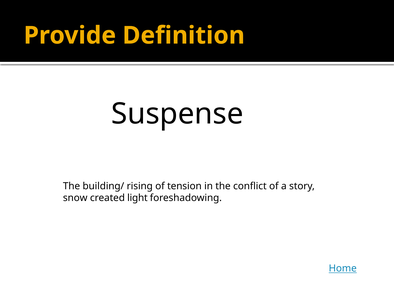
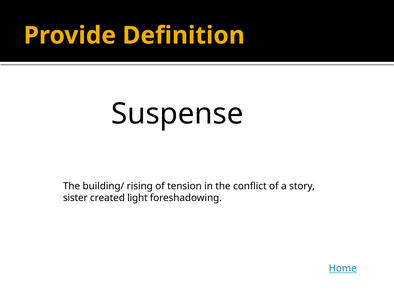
snow: snow -> sister (75, 198)
